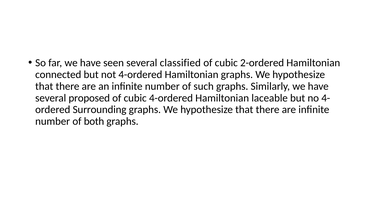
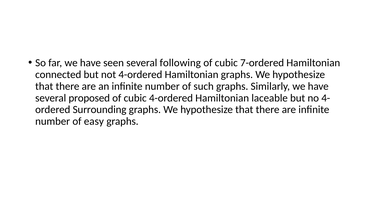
classified: classified -> following (180, 63)
2-ordered: 2-ordered -> 7-ordered (262, 63)
both: both -> easy (94, 121)
